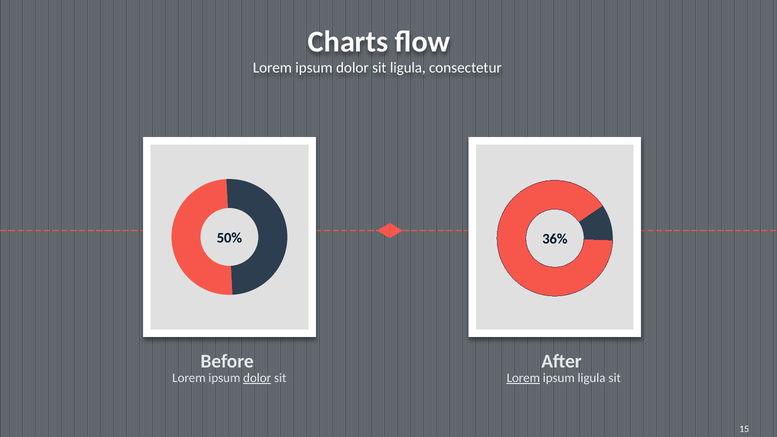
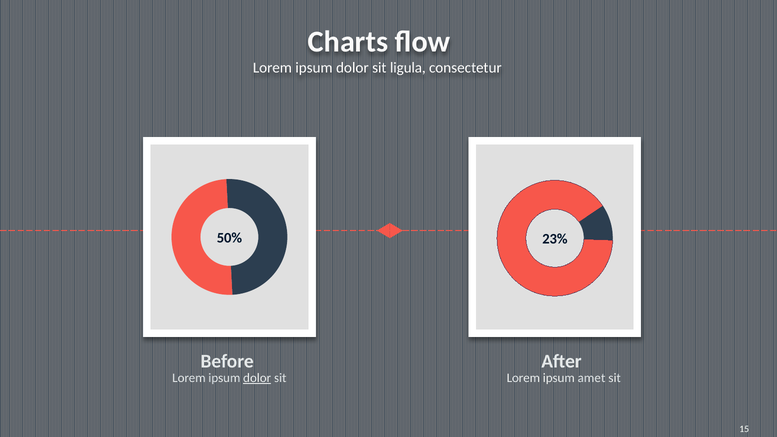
36%: 36% -> 23% (555, 239)
Lorem underline: present -> none (523, 378)
ipsum ligula: ligula -> amet (591, 378)
